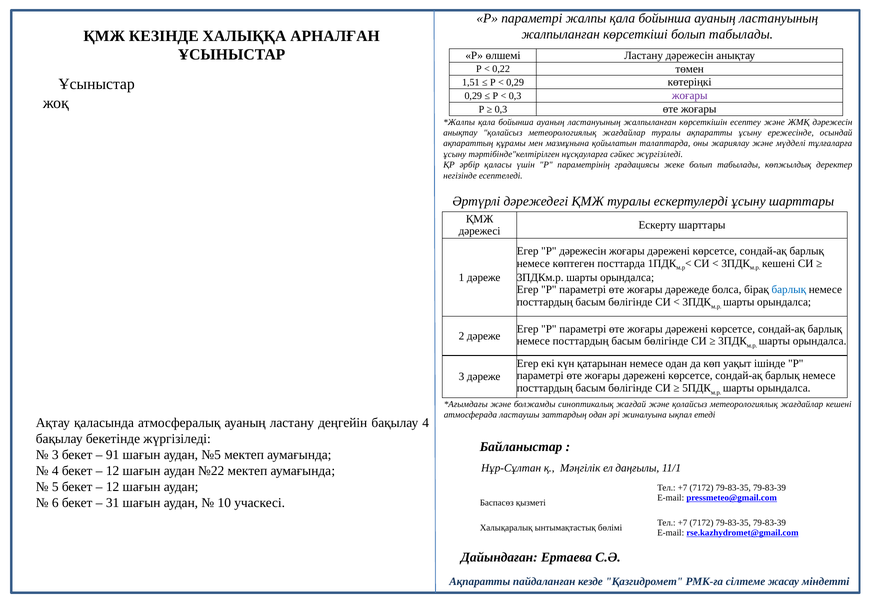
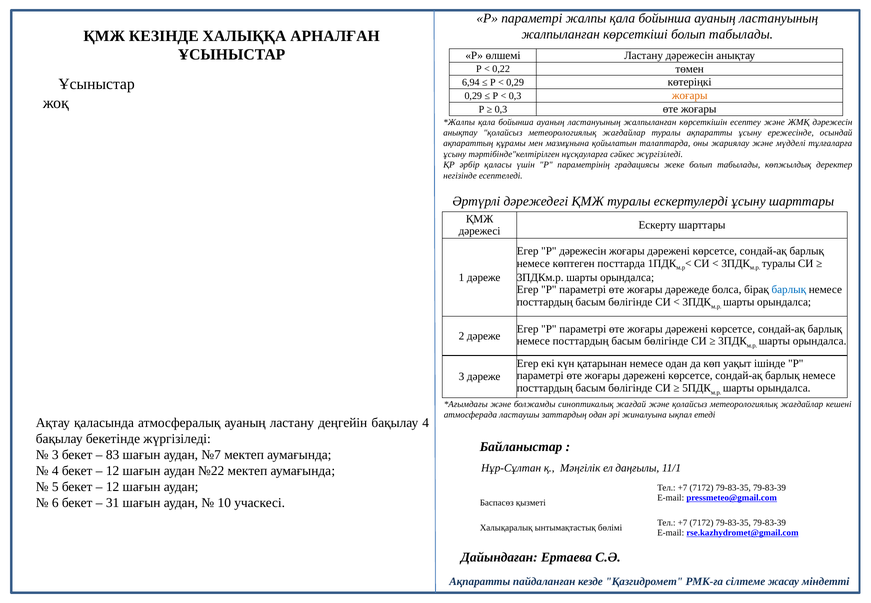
1,51: 1,51 -> 6,94 (471, 82)
жоғары colour: purple -> orange (690, 96)
кешені: кешені -> туралы (779, 263)
91: 91 -> 83 (113, 455)
№5: №5 -> №7 (211, 455)
